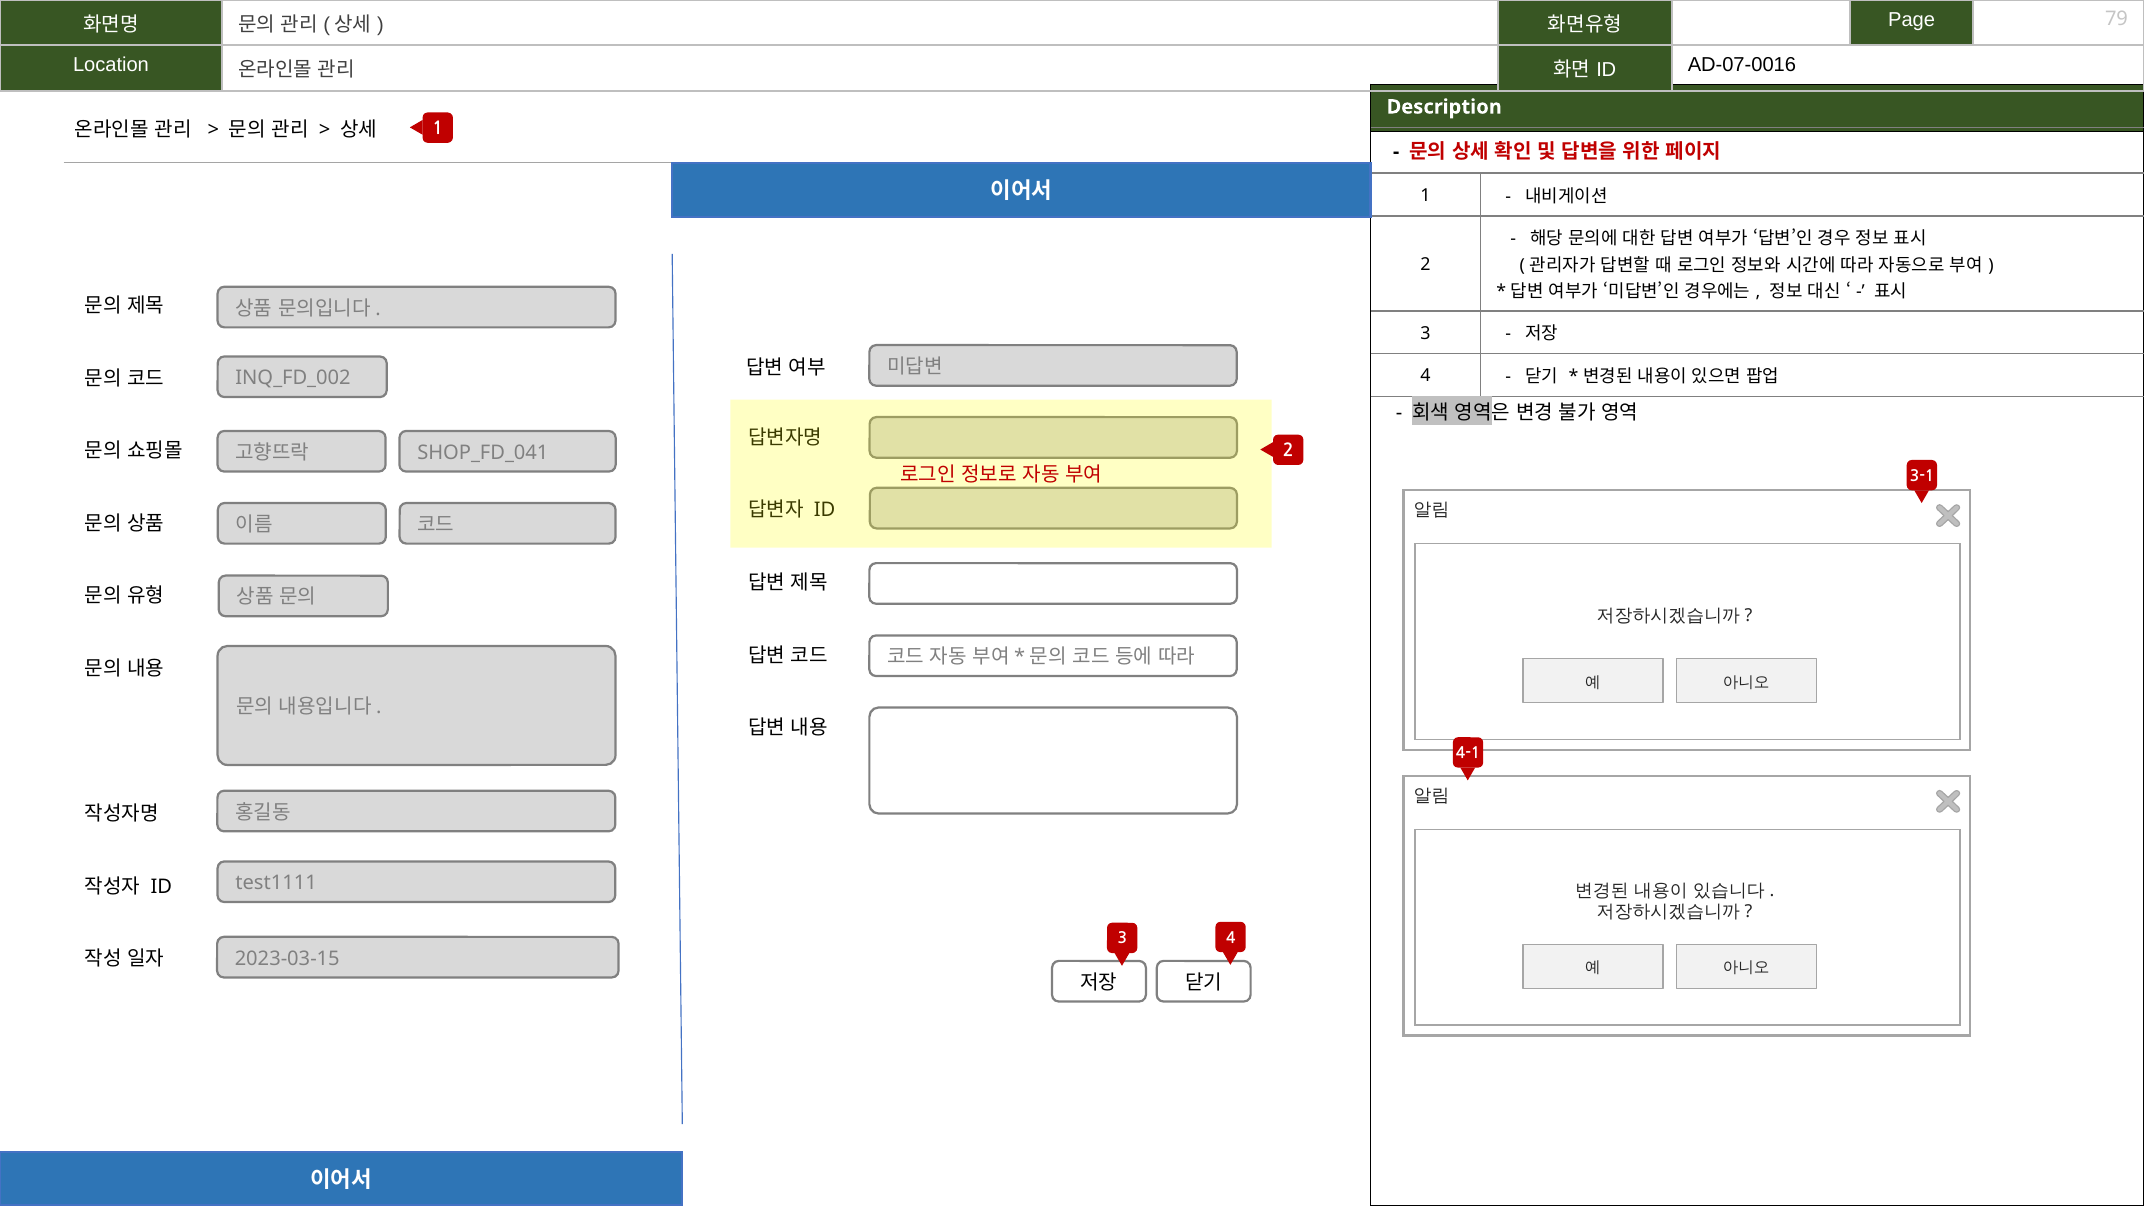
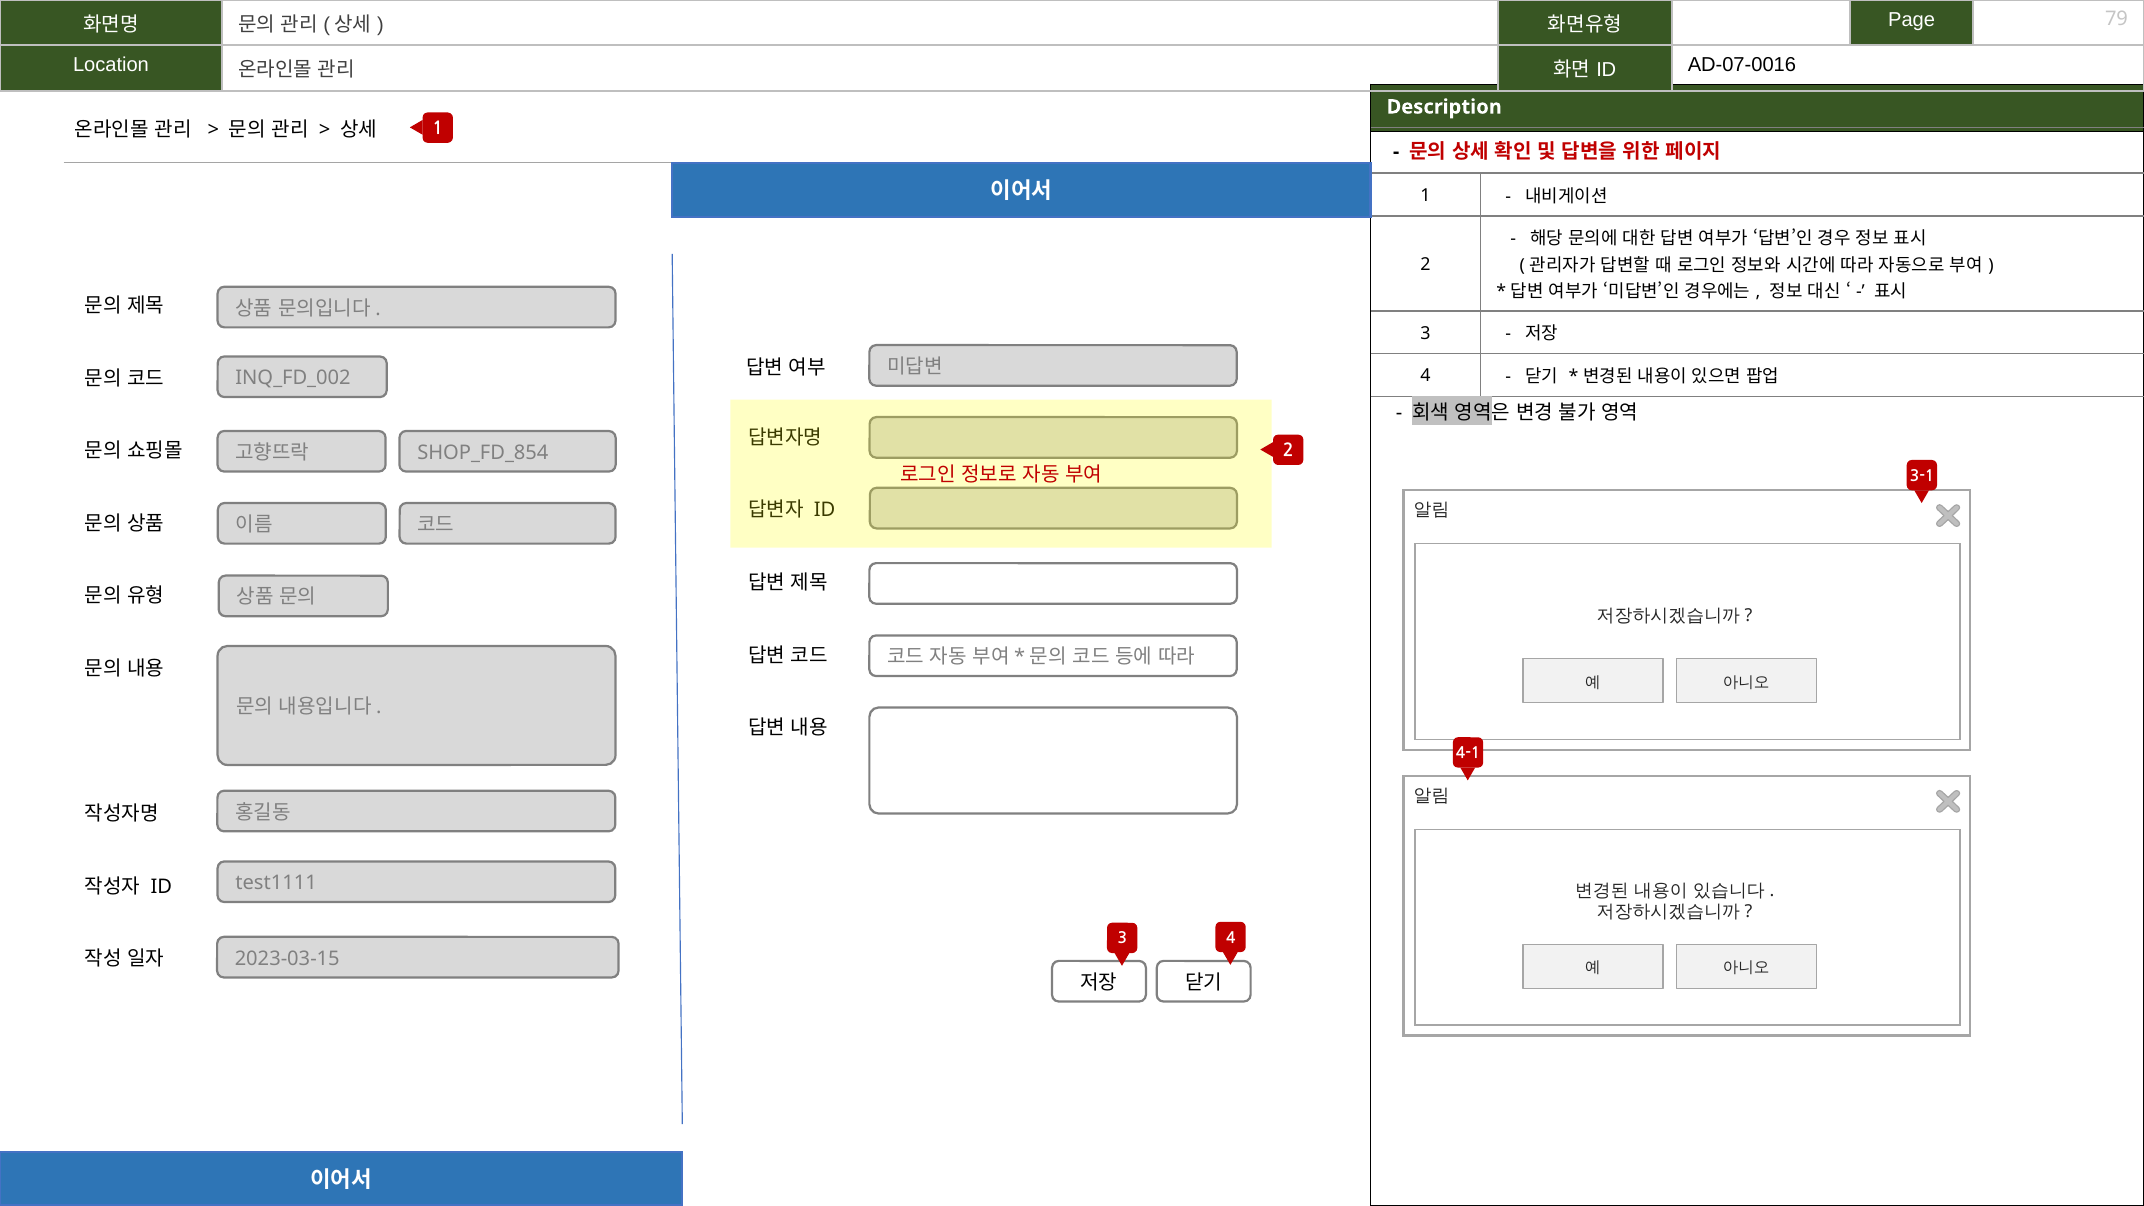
SHOP_FD_041: SHOP_FD_041 -> SHOP_FD_854 (483, 453)
